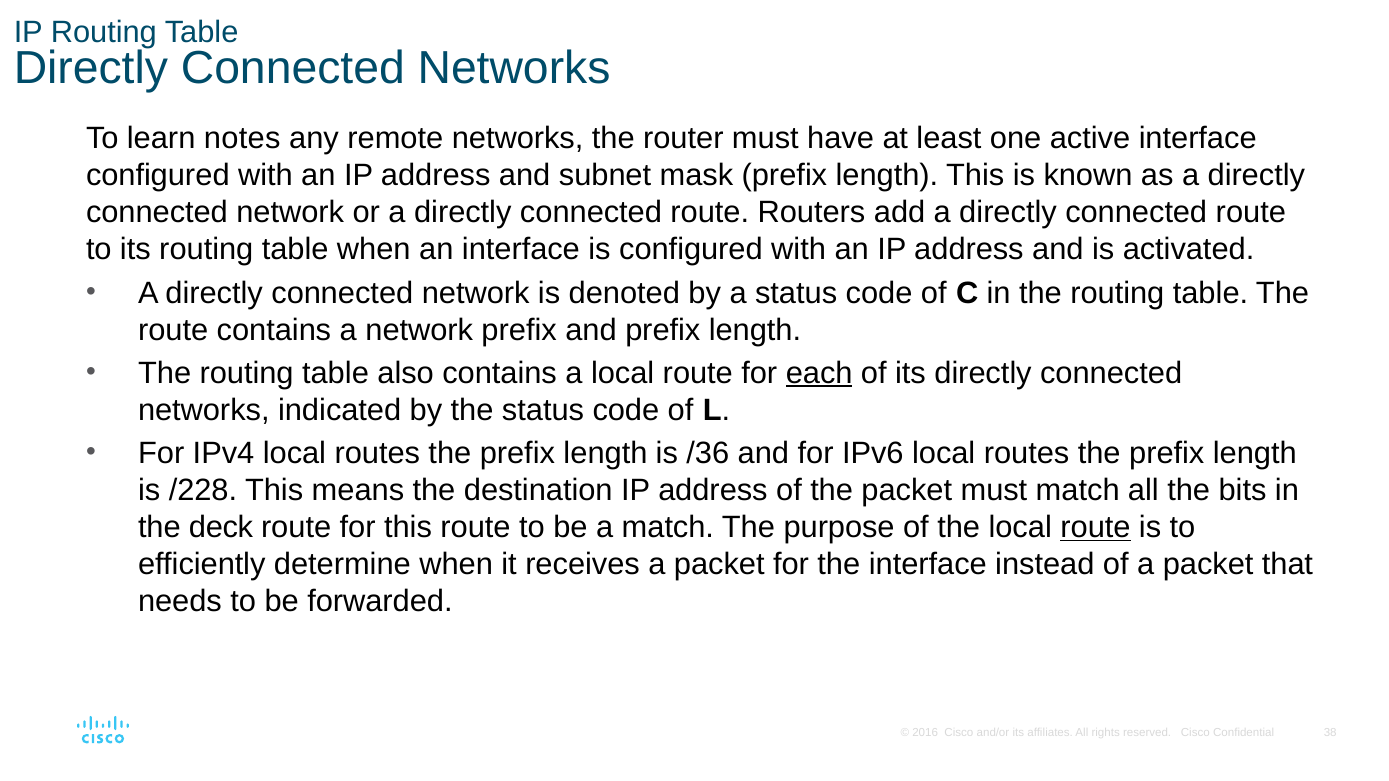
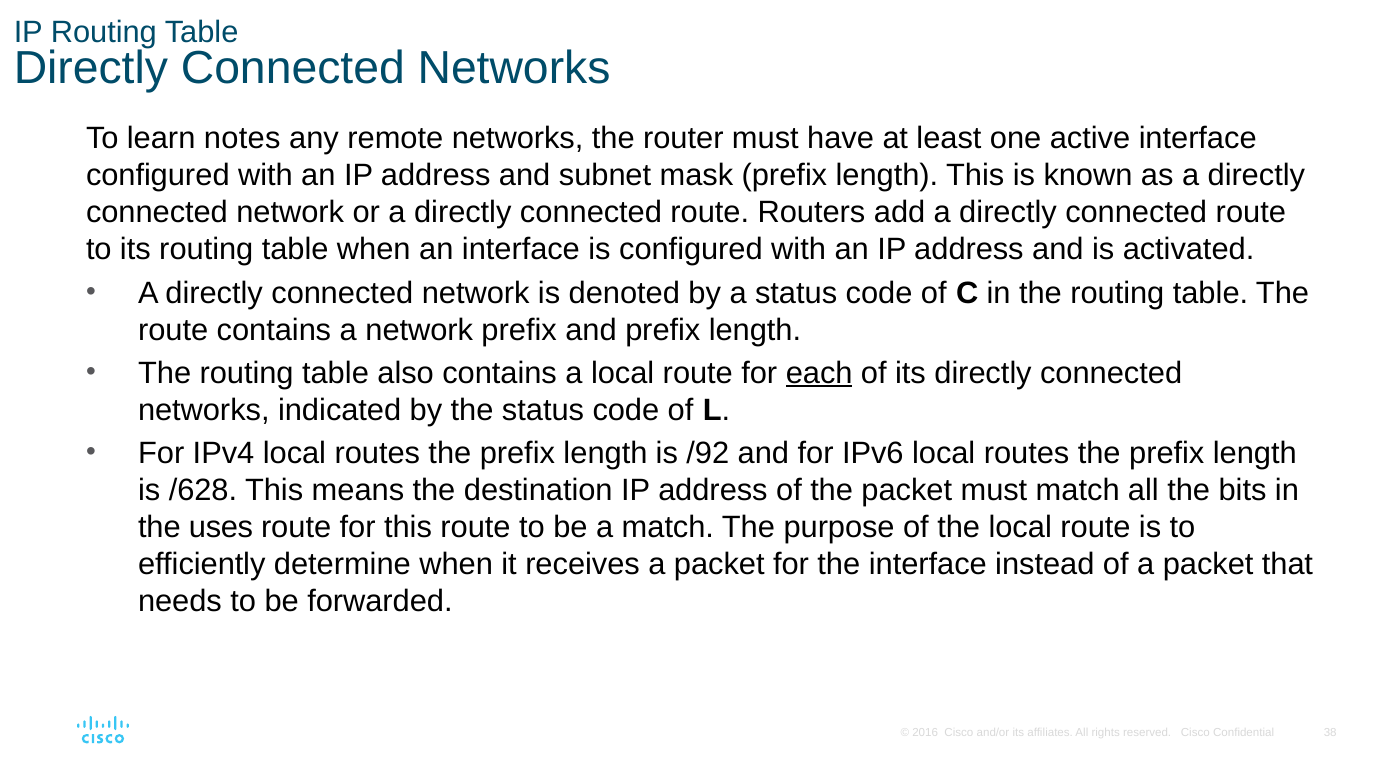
/36: /36 -> /92 (708, 453)
/228: /228 -> /628 (203, 491)
deck: deck -> uses (221, 528)
route underline: present -> none (1095, 528)
